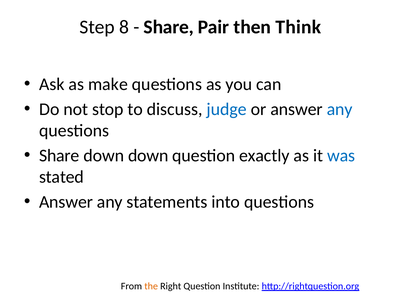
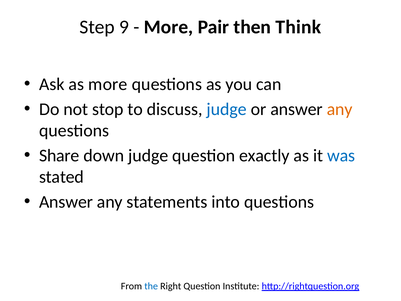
8: 8 -> 9 (124, 27)
Share: Share -> More (169, 27)
as make: make -> more (108, 84)
any colour: blue -> orange (340, 109)
down down: down -> judge (148, 155)
the colour: orange -> blue (151, 286)
